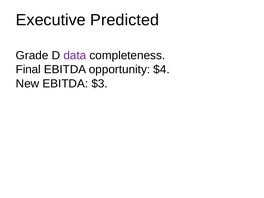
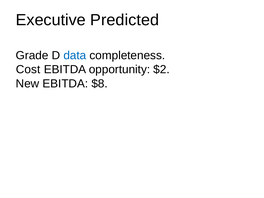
data colour: purple -> blue (75, 55)
Final: Final -> Cost (28, 69)
$4: $4 -> $2 (162, 69)
$3: $3 -> $8 (100, 84)
